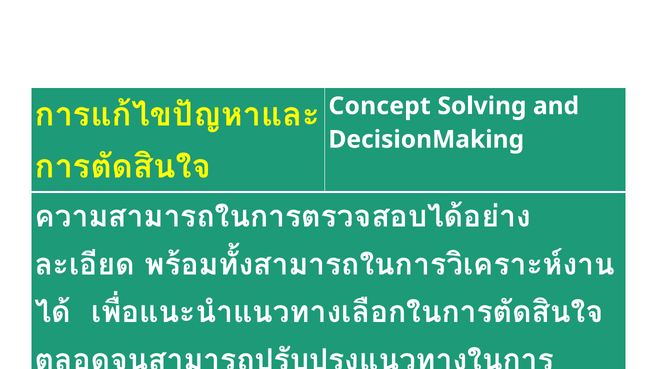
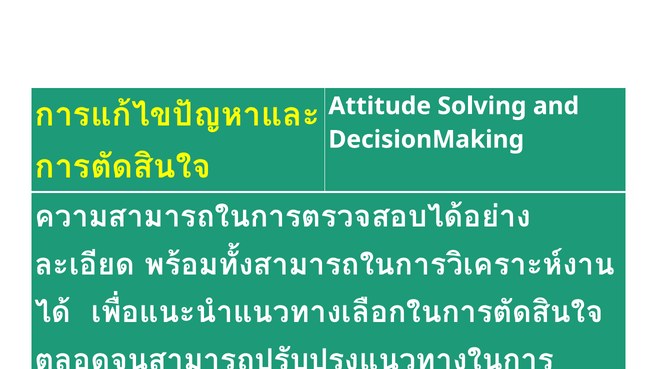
Concept: Concept -> Attitude (380, 106)
